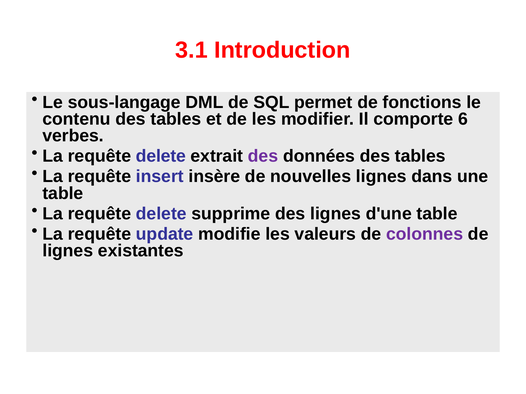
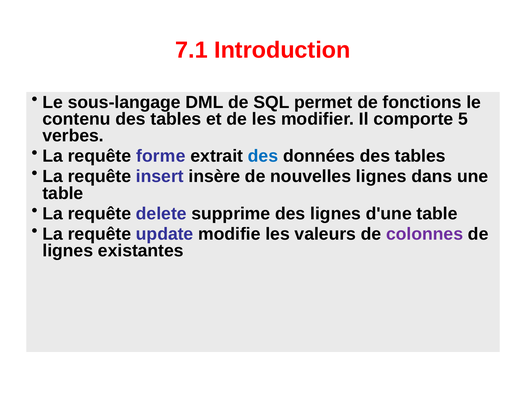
3.1: 3.1 -> 7.1 (191, 50)
6: 6 -> 5 (463, 119)
delete: delete -> forme (161, 156)
des colour: purple -> blue (263, 156)
